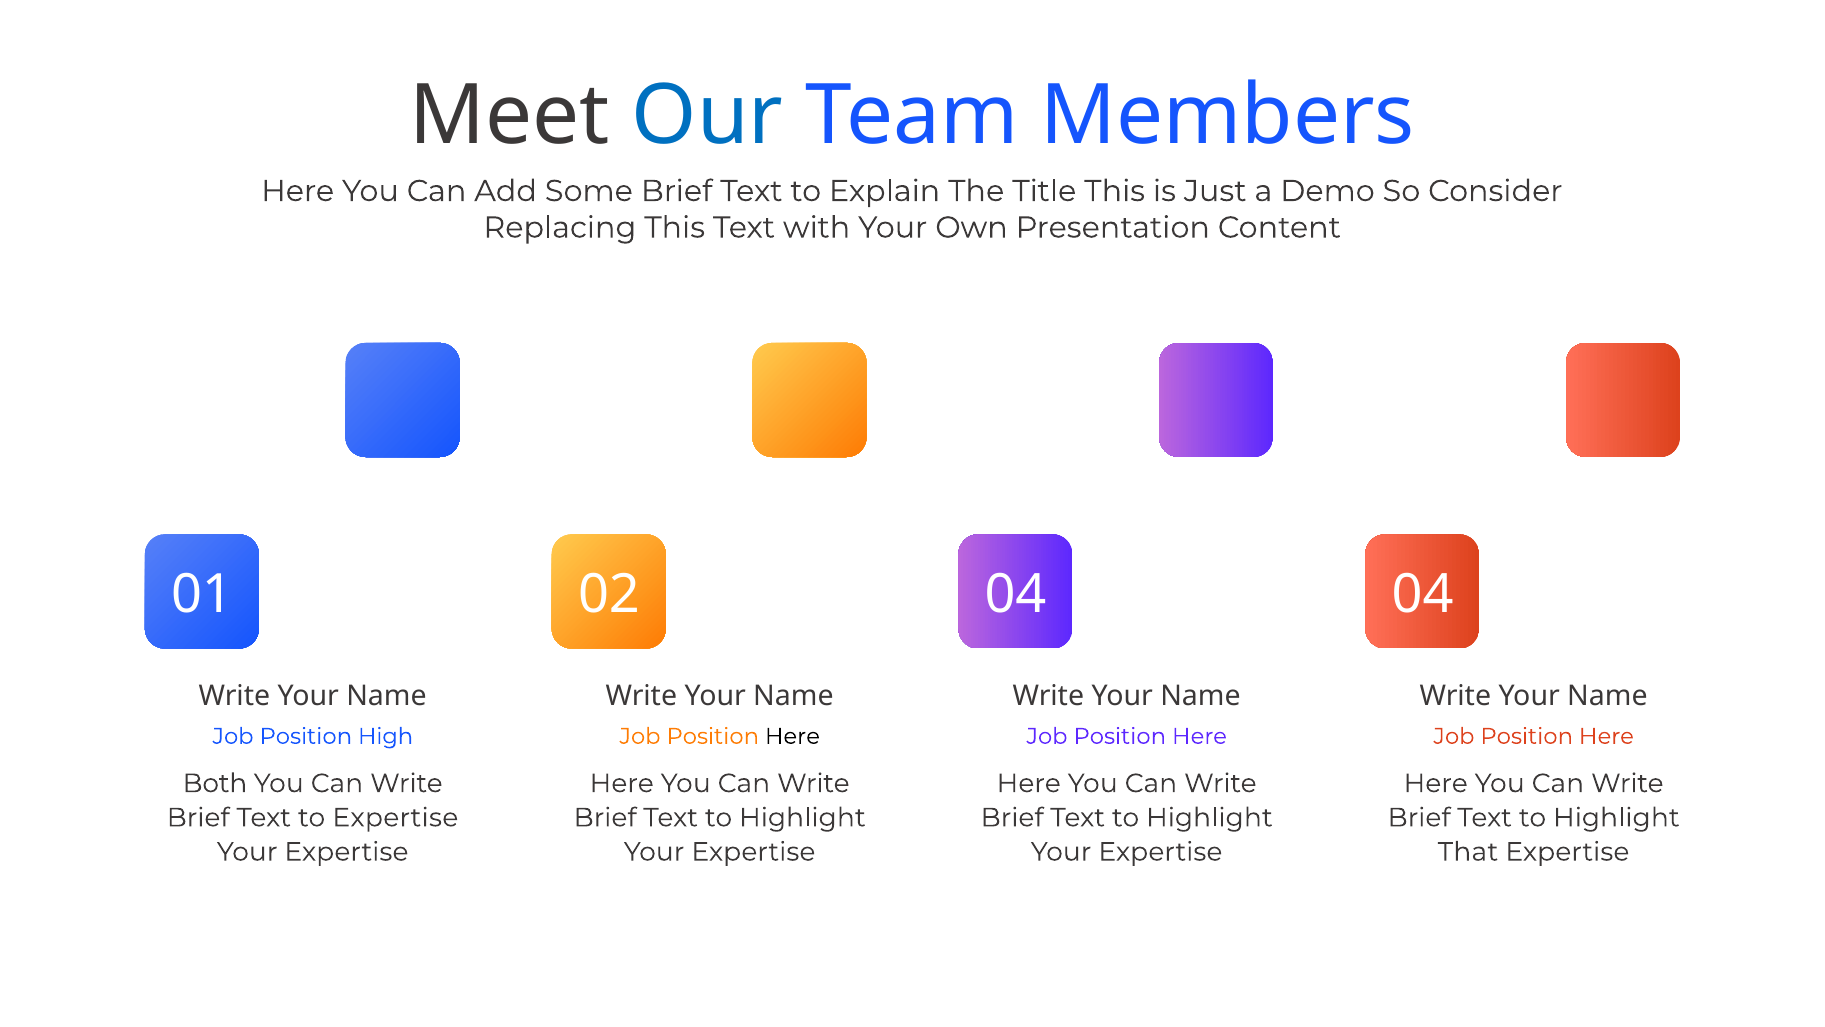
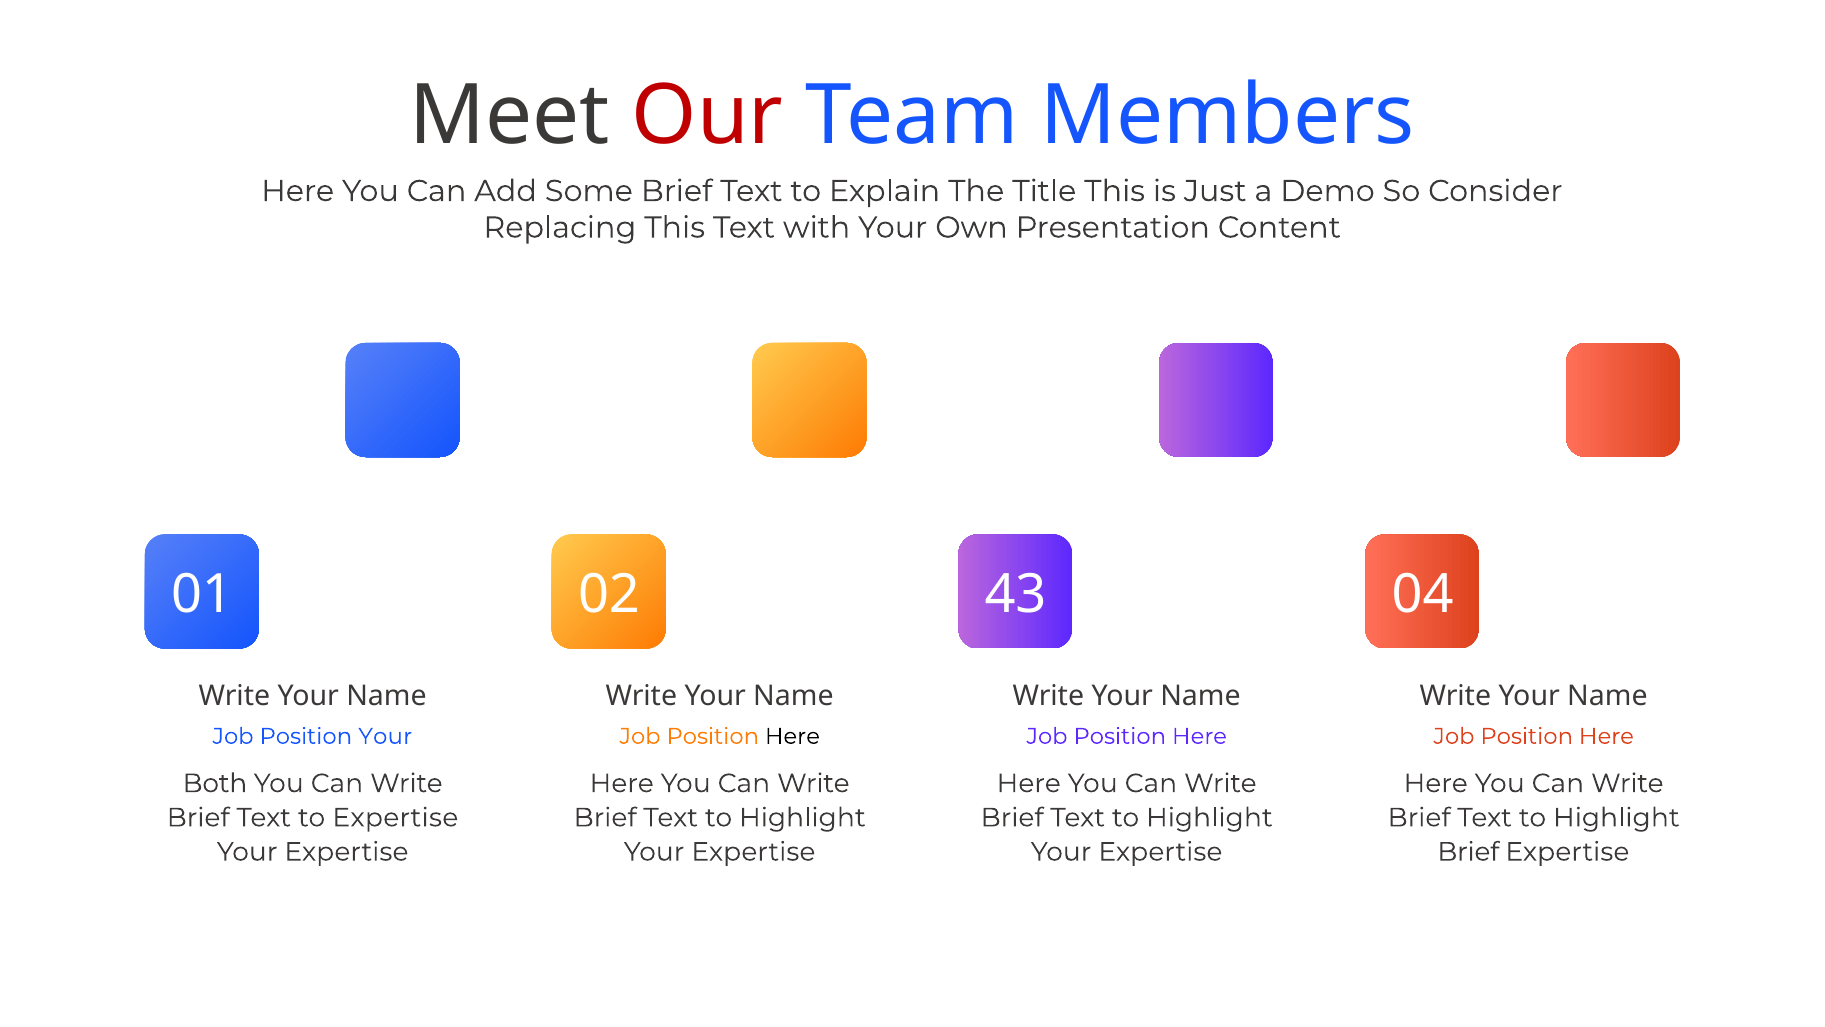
Our colour: blue -> red (708, 116)
02 04: 04 -> 43 (1015, 594)
Position High: High -> Your (385, 736)
That: That -> Brief (1468, 852)
